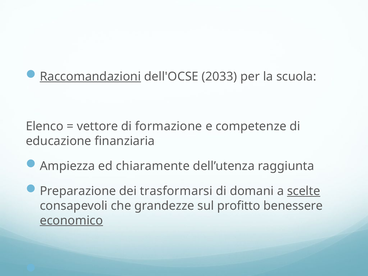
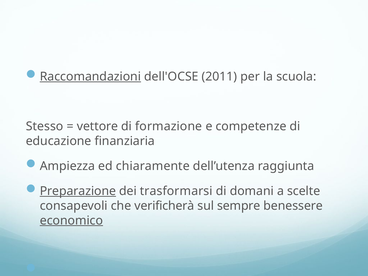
2033: 2033 -> 2011 (219, 77)
Elenco: Elenco -> Stesso (45, 126)
Preparazione underline: none -> present (78, 191)
scelte underline: present -> none (304, 191)
grandezze: grandezze -> verificherà (164, 206)
profitto: profitto -> sempre (239, 206)
